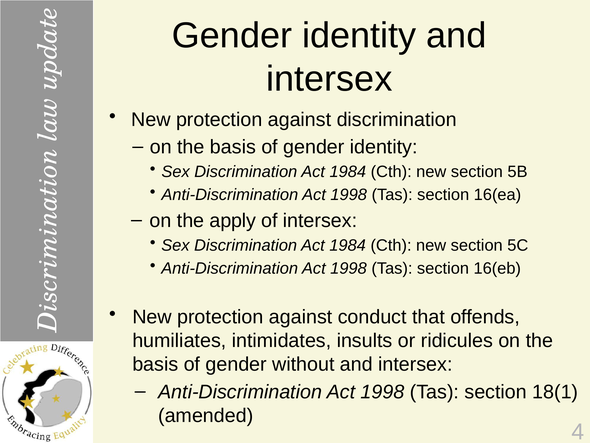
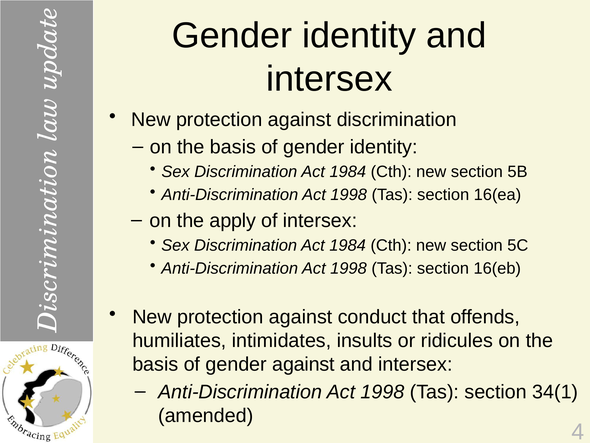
gender without: without -> against (303, 364)
18(1: 18(1 -> 34(1 (555, 391)
